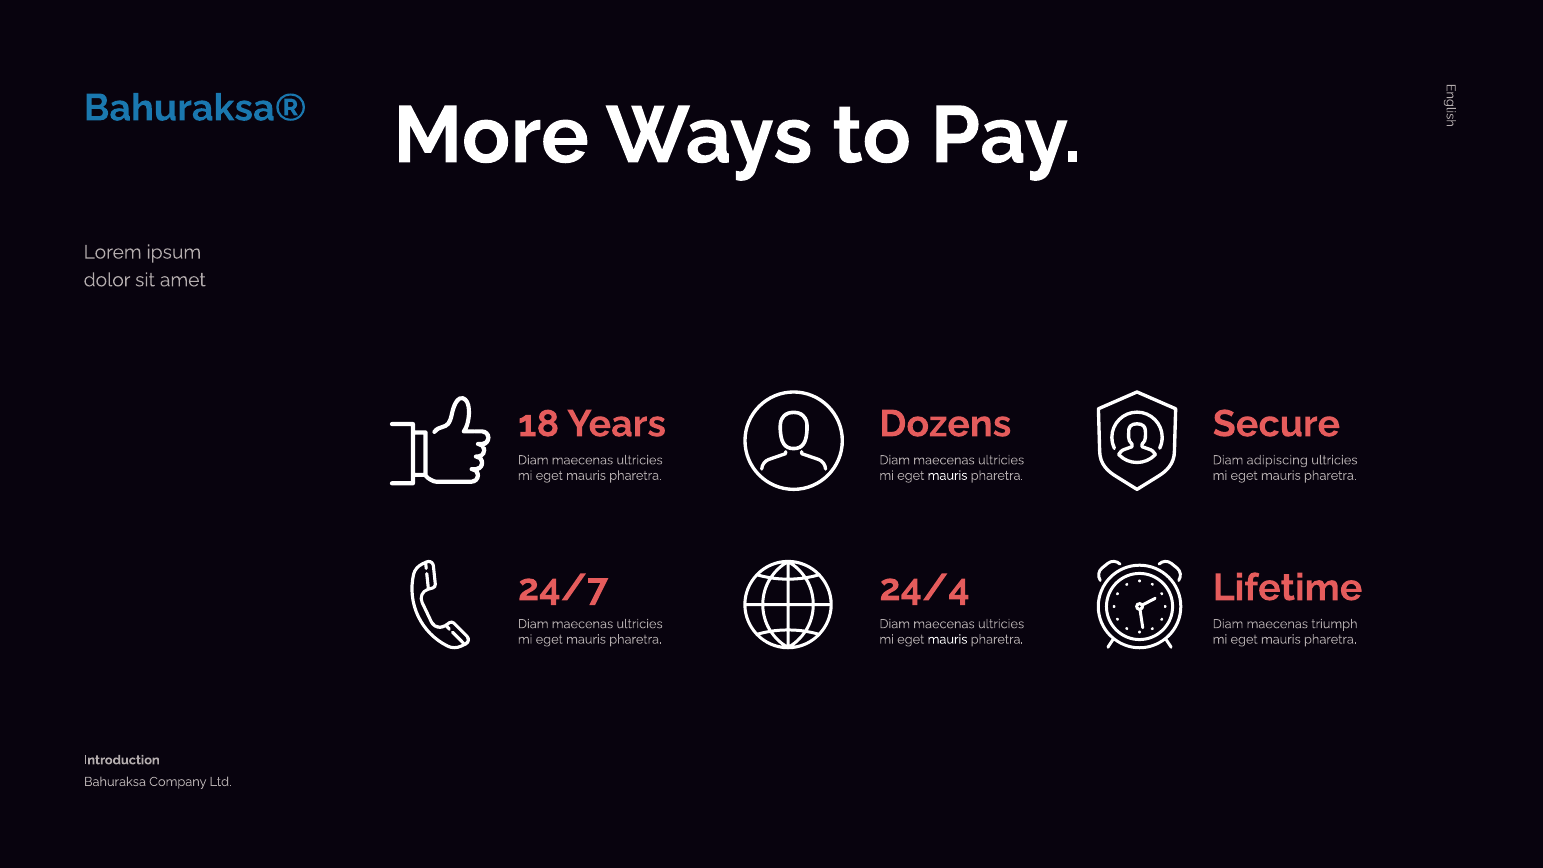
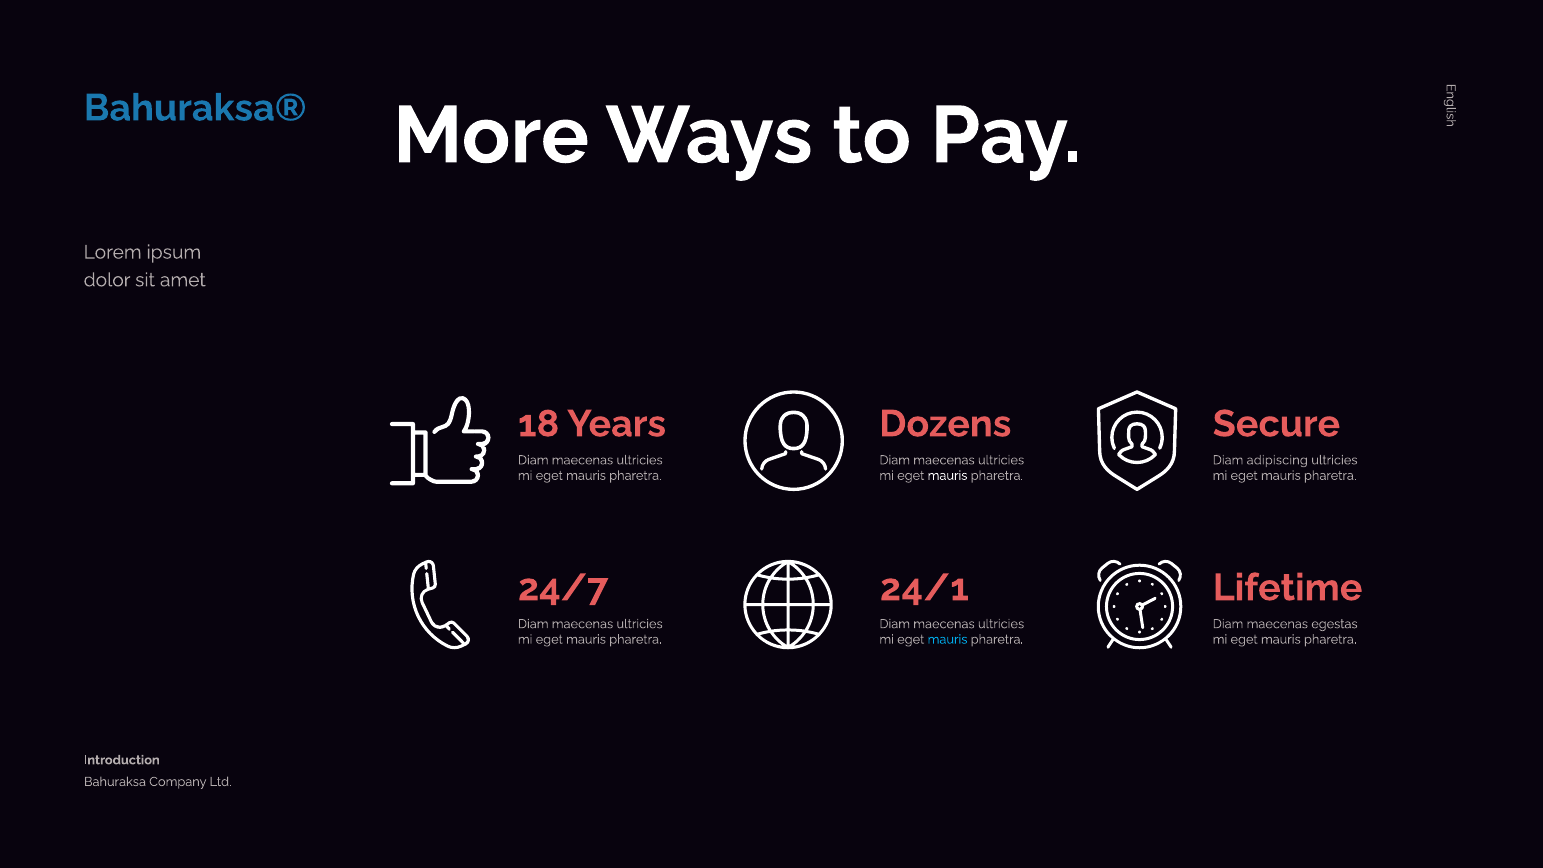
24/4: 24/4 -> 24/1 (924, 588)
triumph: triumph -> egestas (1334, 624)
mauris colour: white -> light blue (948, 639)
